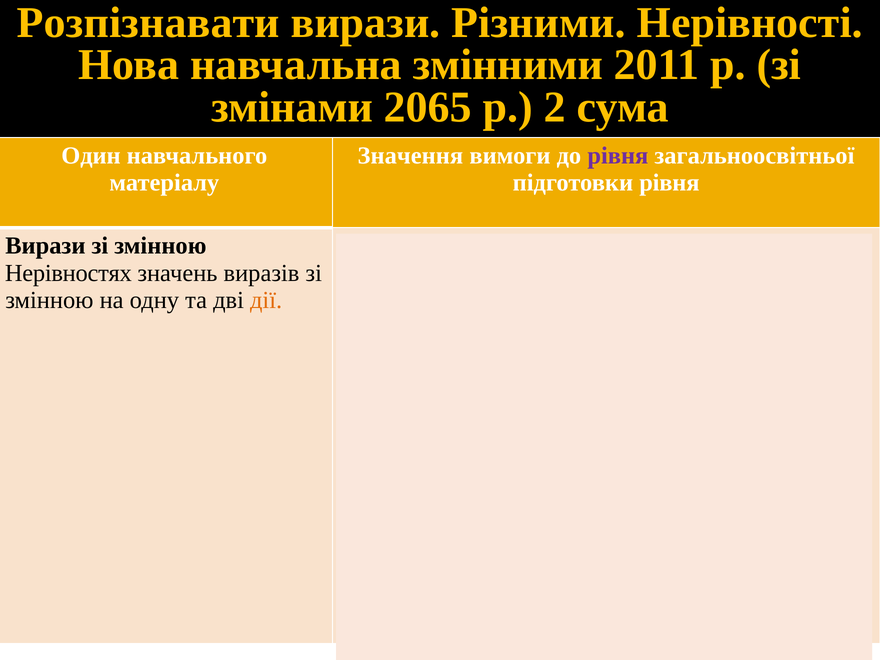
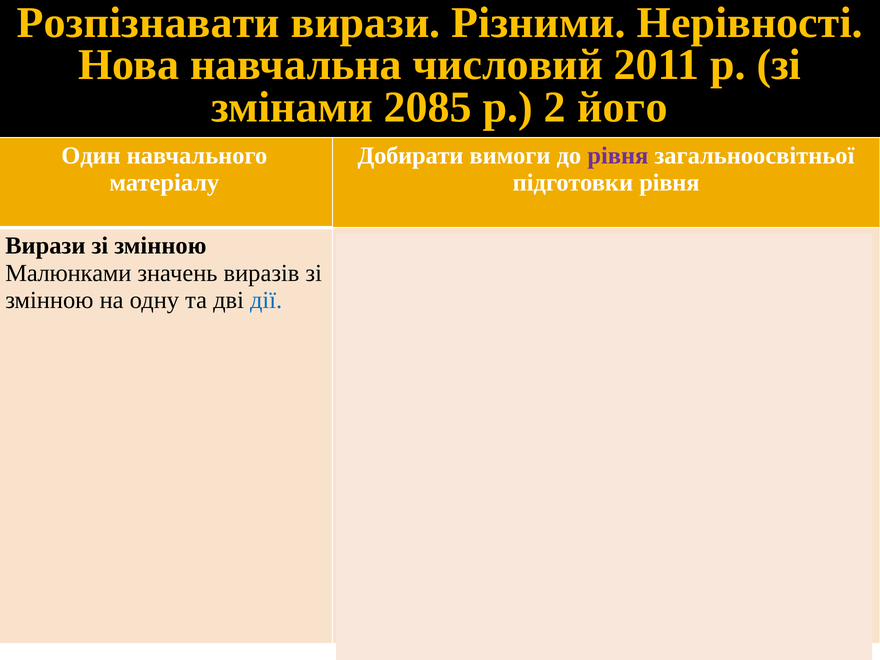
змінними: змінними -> числовий (508, 65)
2065: 2065 -> 2085 (428, 107)
сума: сума -> його (622, 107)
Значення: Значення -> Добирати (411, 156)
Нерівностях: Нерівностях -> Малюнками (68, 273)
дії colour: orange -> blue (266, 300)
